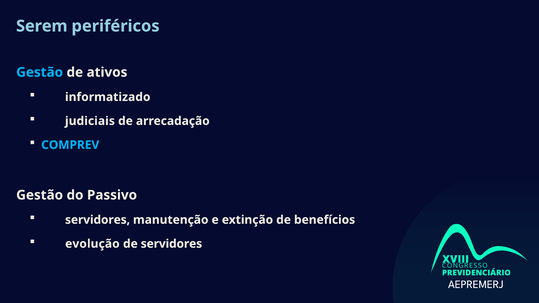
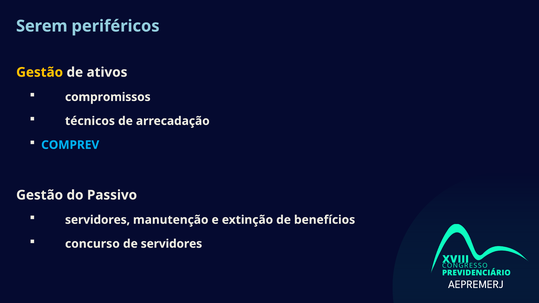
Gestão colour: light blue -> yellow (40, 72)
informatizado: informatizado -> compromissos (108, 97)
judiciais: judiciais -> técnicos (90, 121)
evolução: evolução -> concurso (92, 244)
